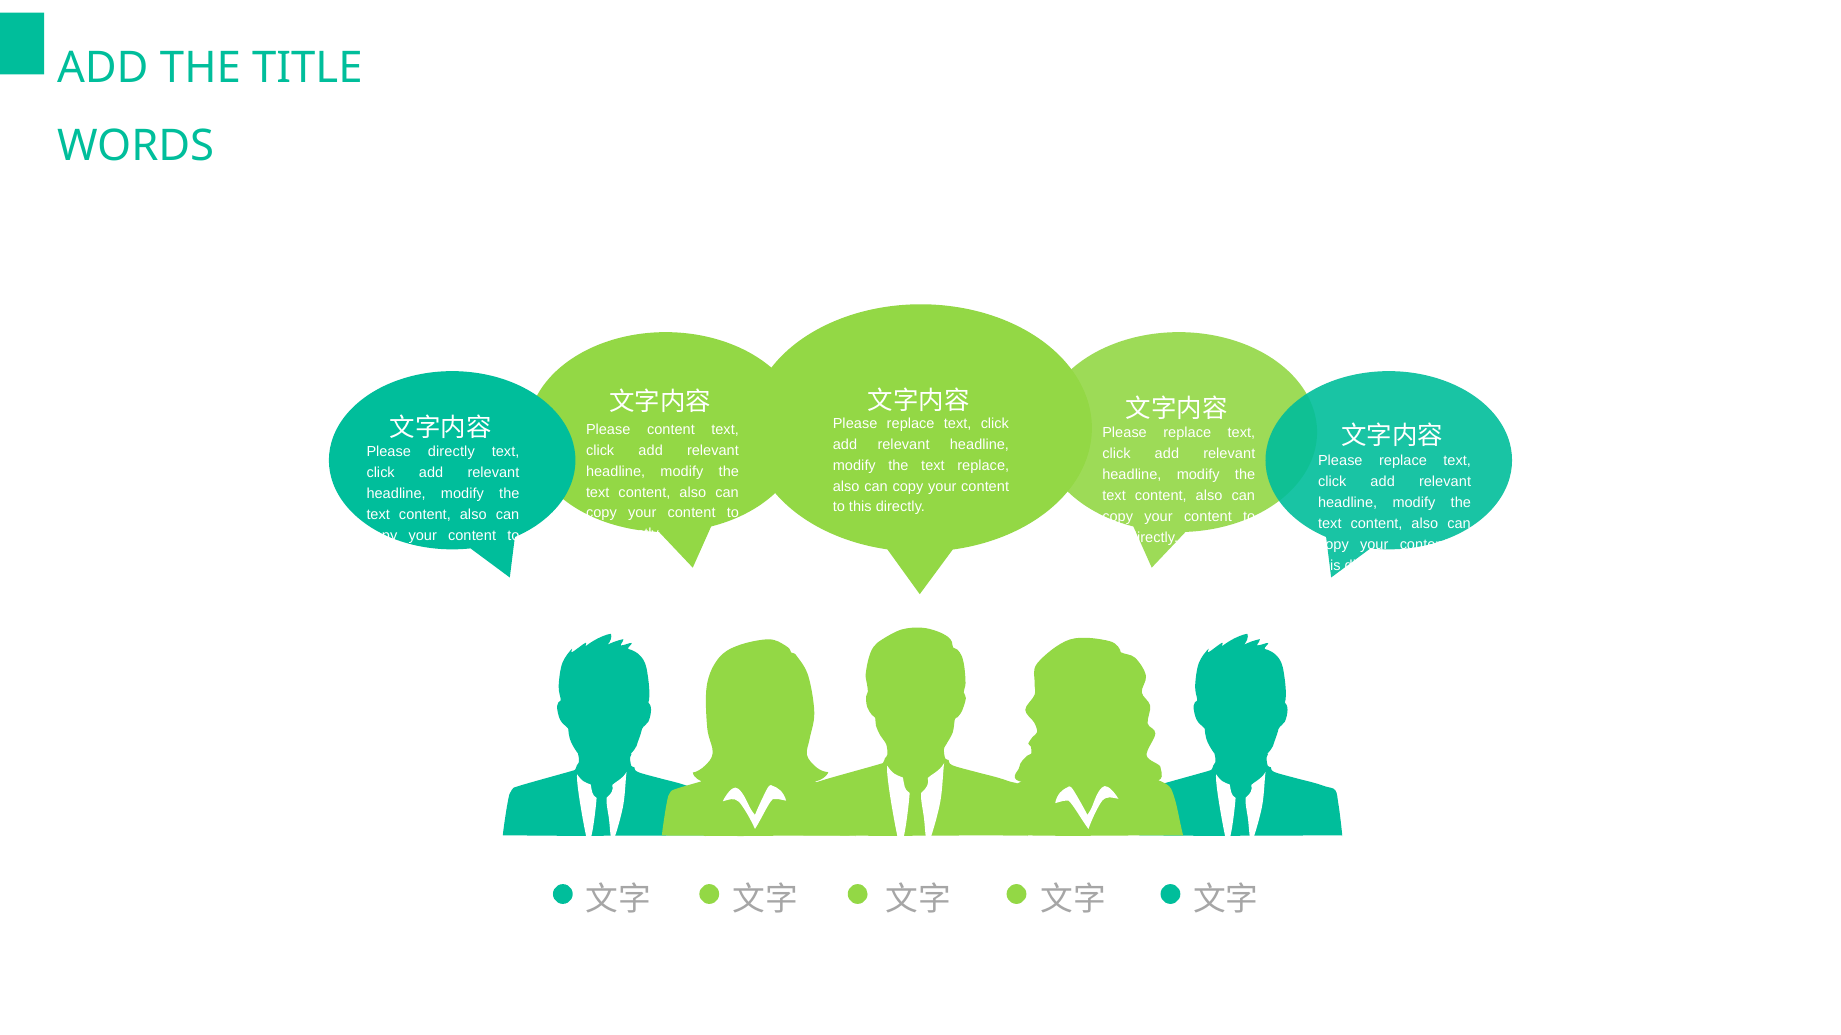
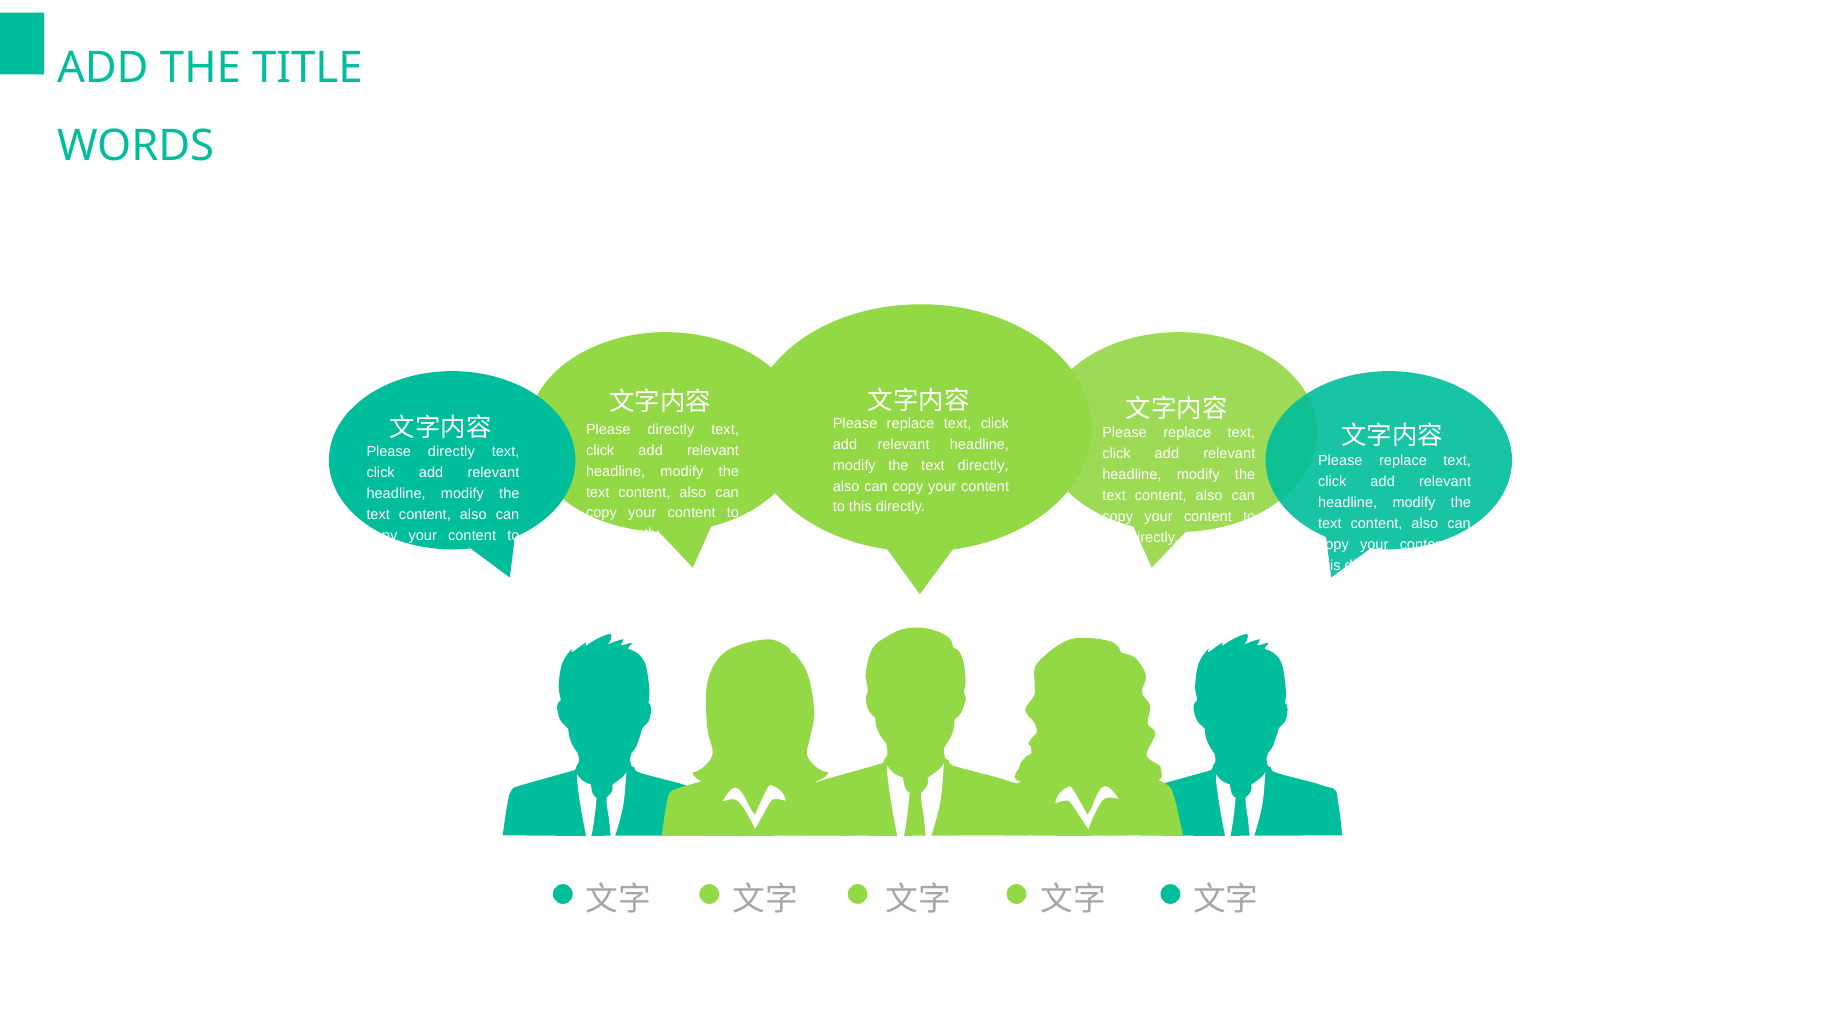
content: content -> directly (671, 430)
text replace: replace -> directly (983, 466)
